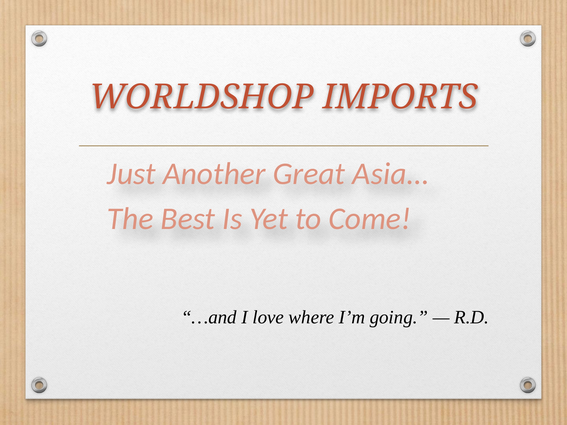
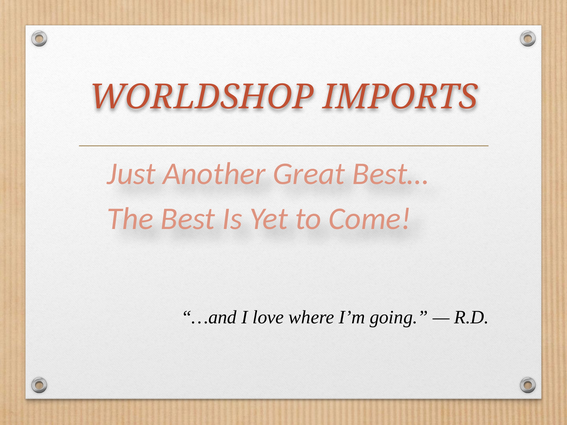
Asia…: Asia… -> Best… (391, 174)
